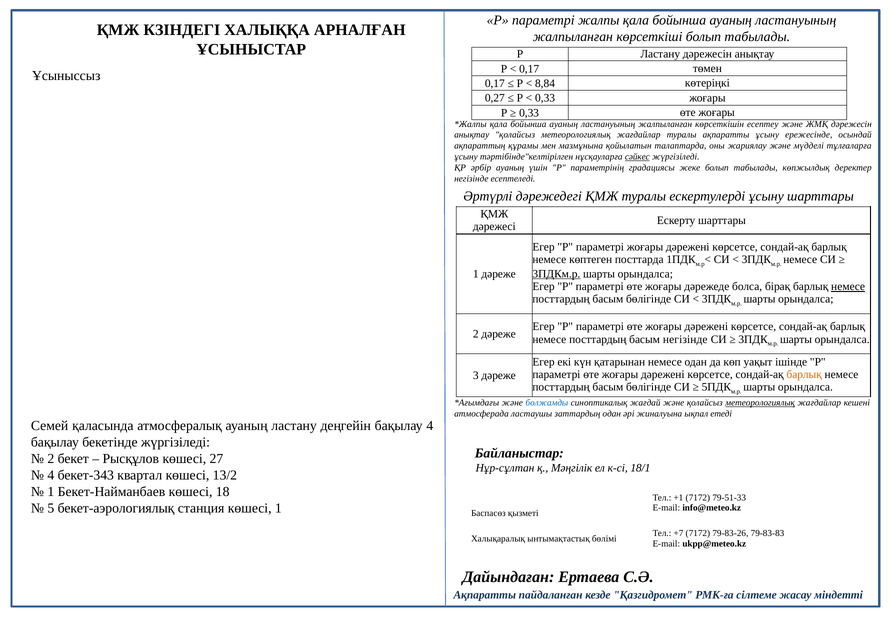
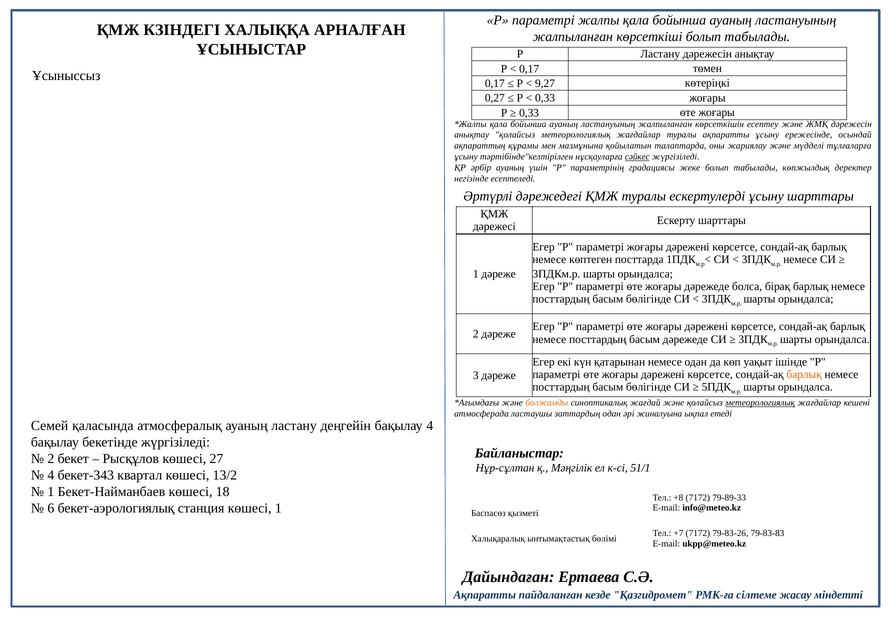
8,84: 8,84 -> 9,27 (545, 83)
3ПДКм.р underline: present -> none (556, 274)
немесе underline: present -> none (848, 287)
басым негізінде: негізінде -> дәрежеде (685, 339)
болжамды colour: blue -> orange (547, 403)
18/1: 18/1 -> 51/1 (640, 468)
+1: +1 -> +8 (678, 498)
79-51-33: 79-51-33 -> 79-89-33 (729, 498)
5: 5 -> 6 (51, 508)
